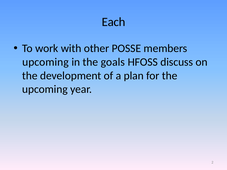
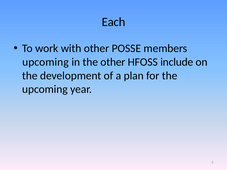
the goals: goals -> other (113, 62)
discuss: discuss -> include (177, 62)
